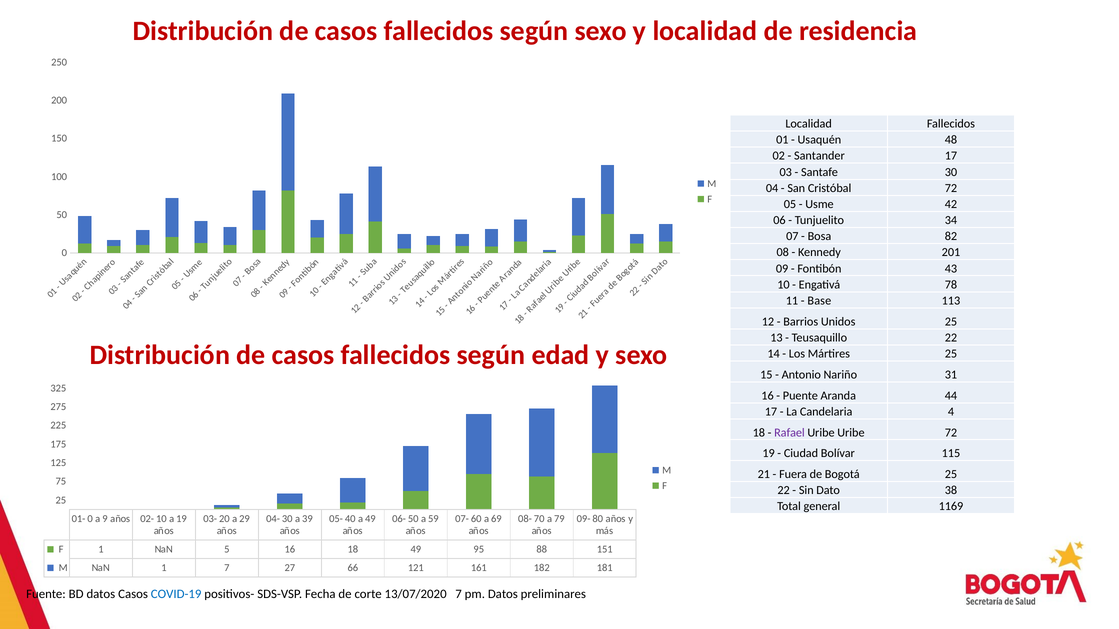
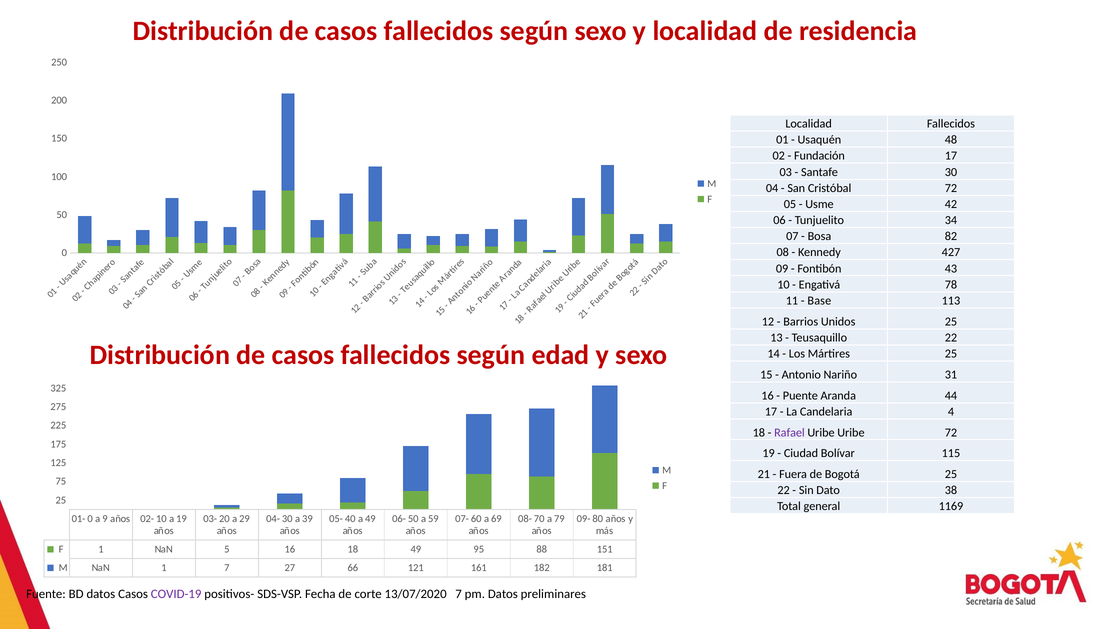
Santander: Santander -> Fundación (819, 156)
201: 201 -> 427 (951, 253)
COVID-19 colour: blue -> purple (176, 594)
